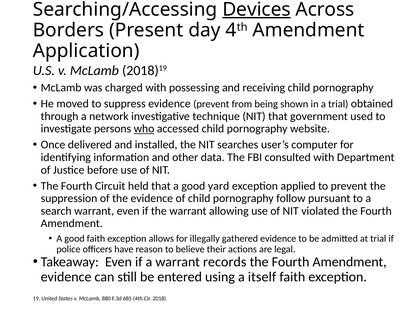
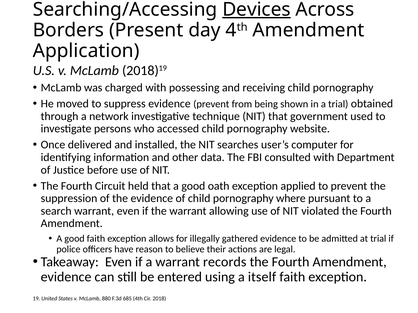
who underline: present -> none (144, 129)
yard: yard -> oath (219, 186)
follow: follow -> where (291, 199)
